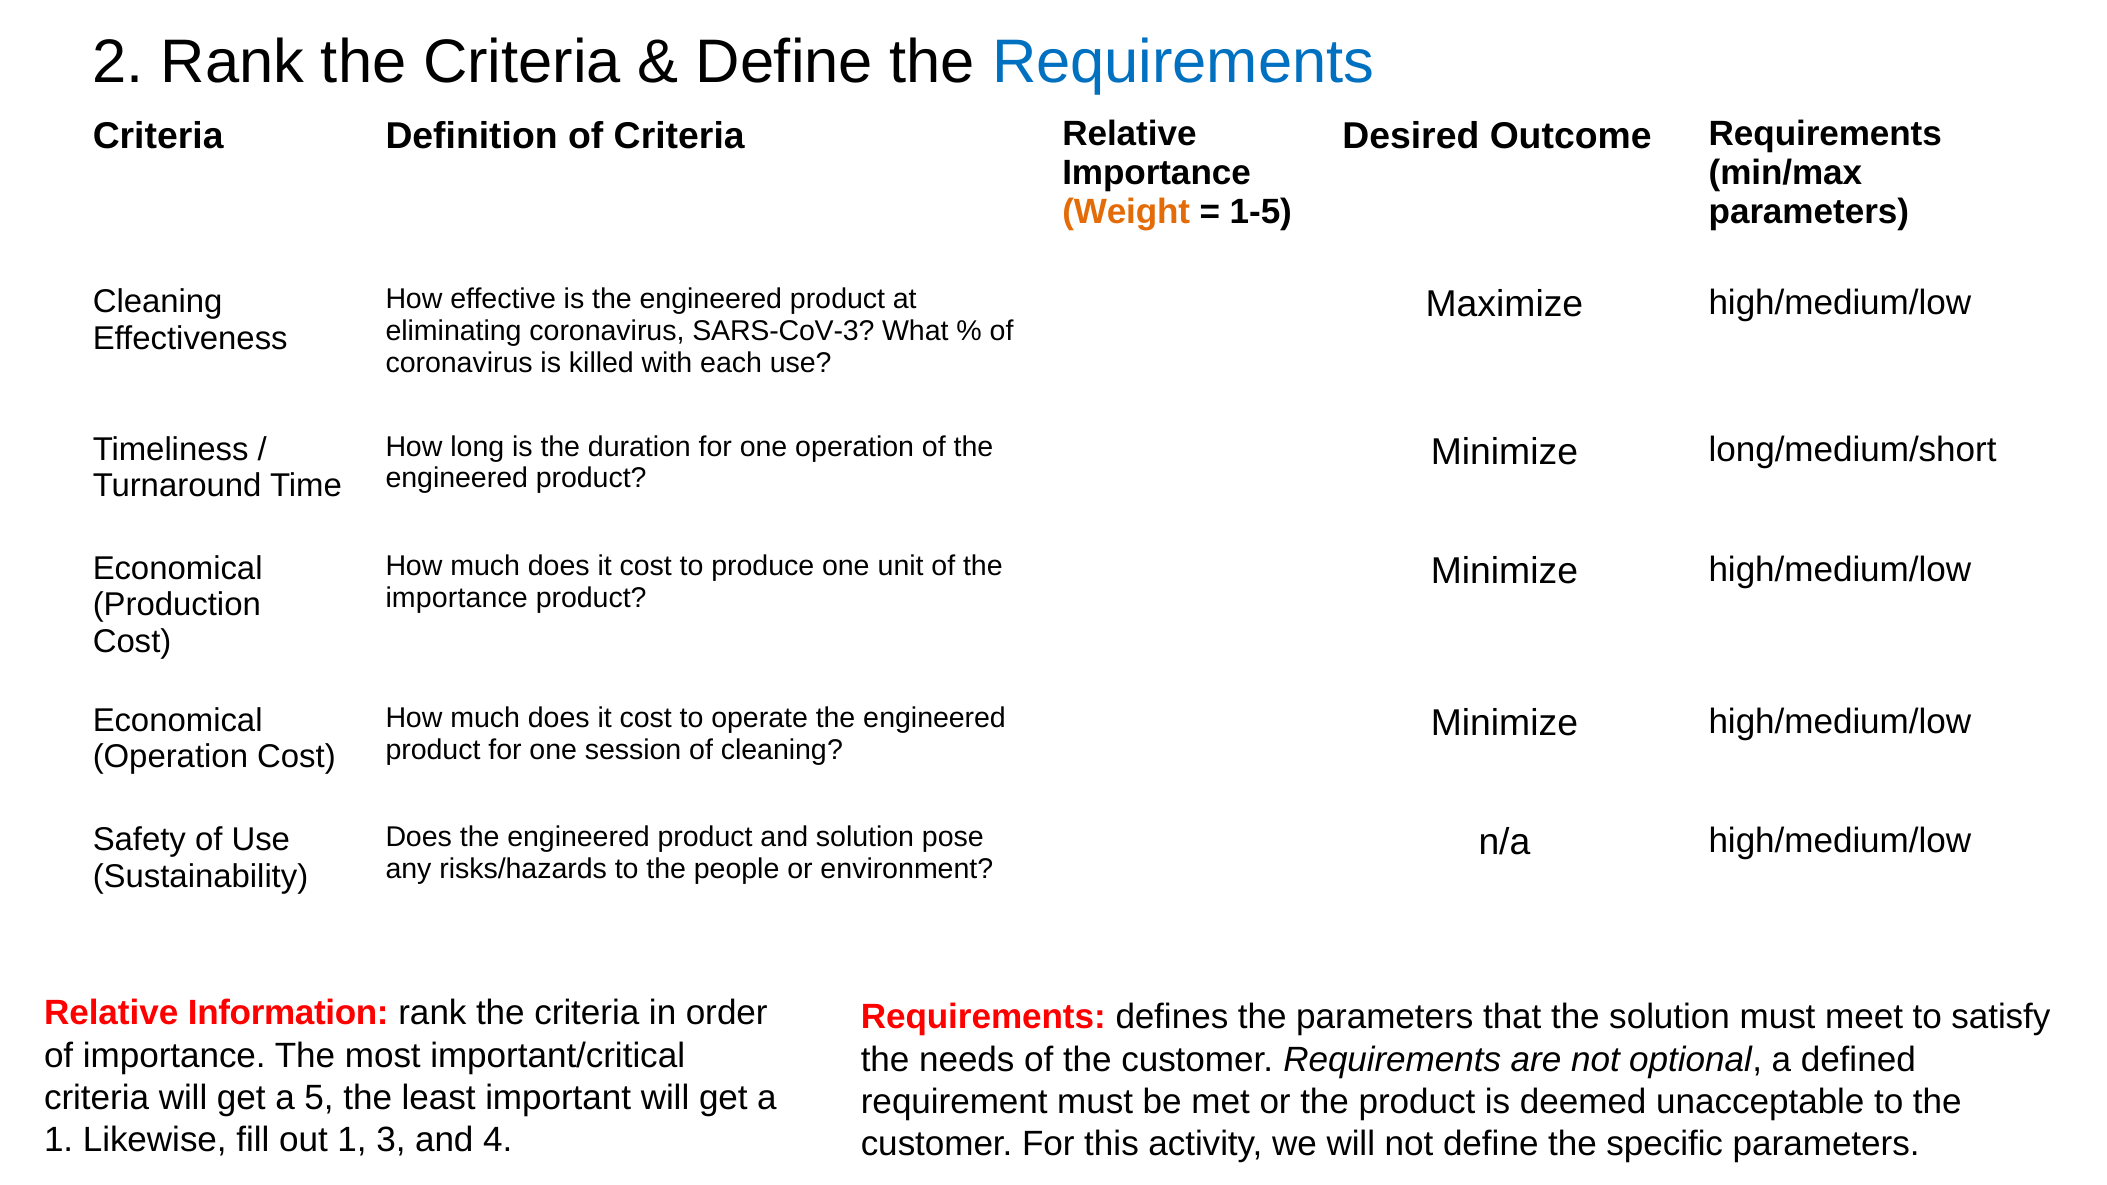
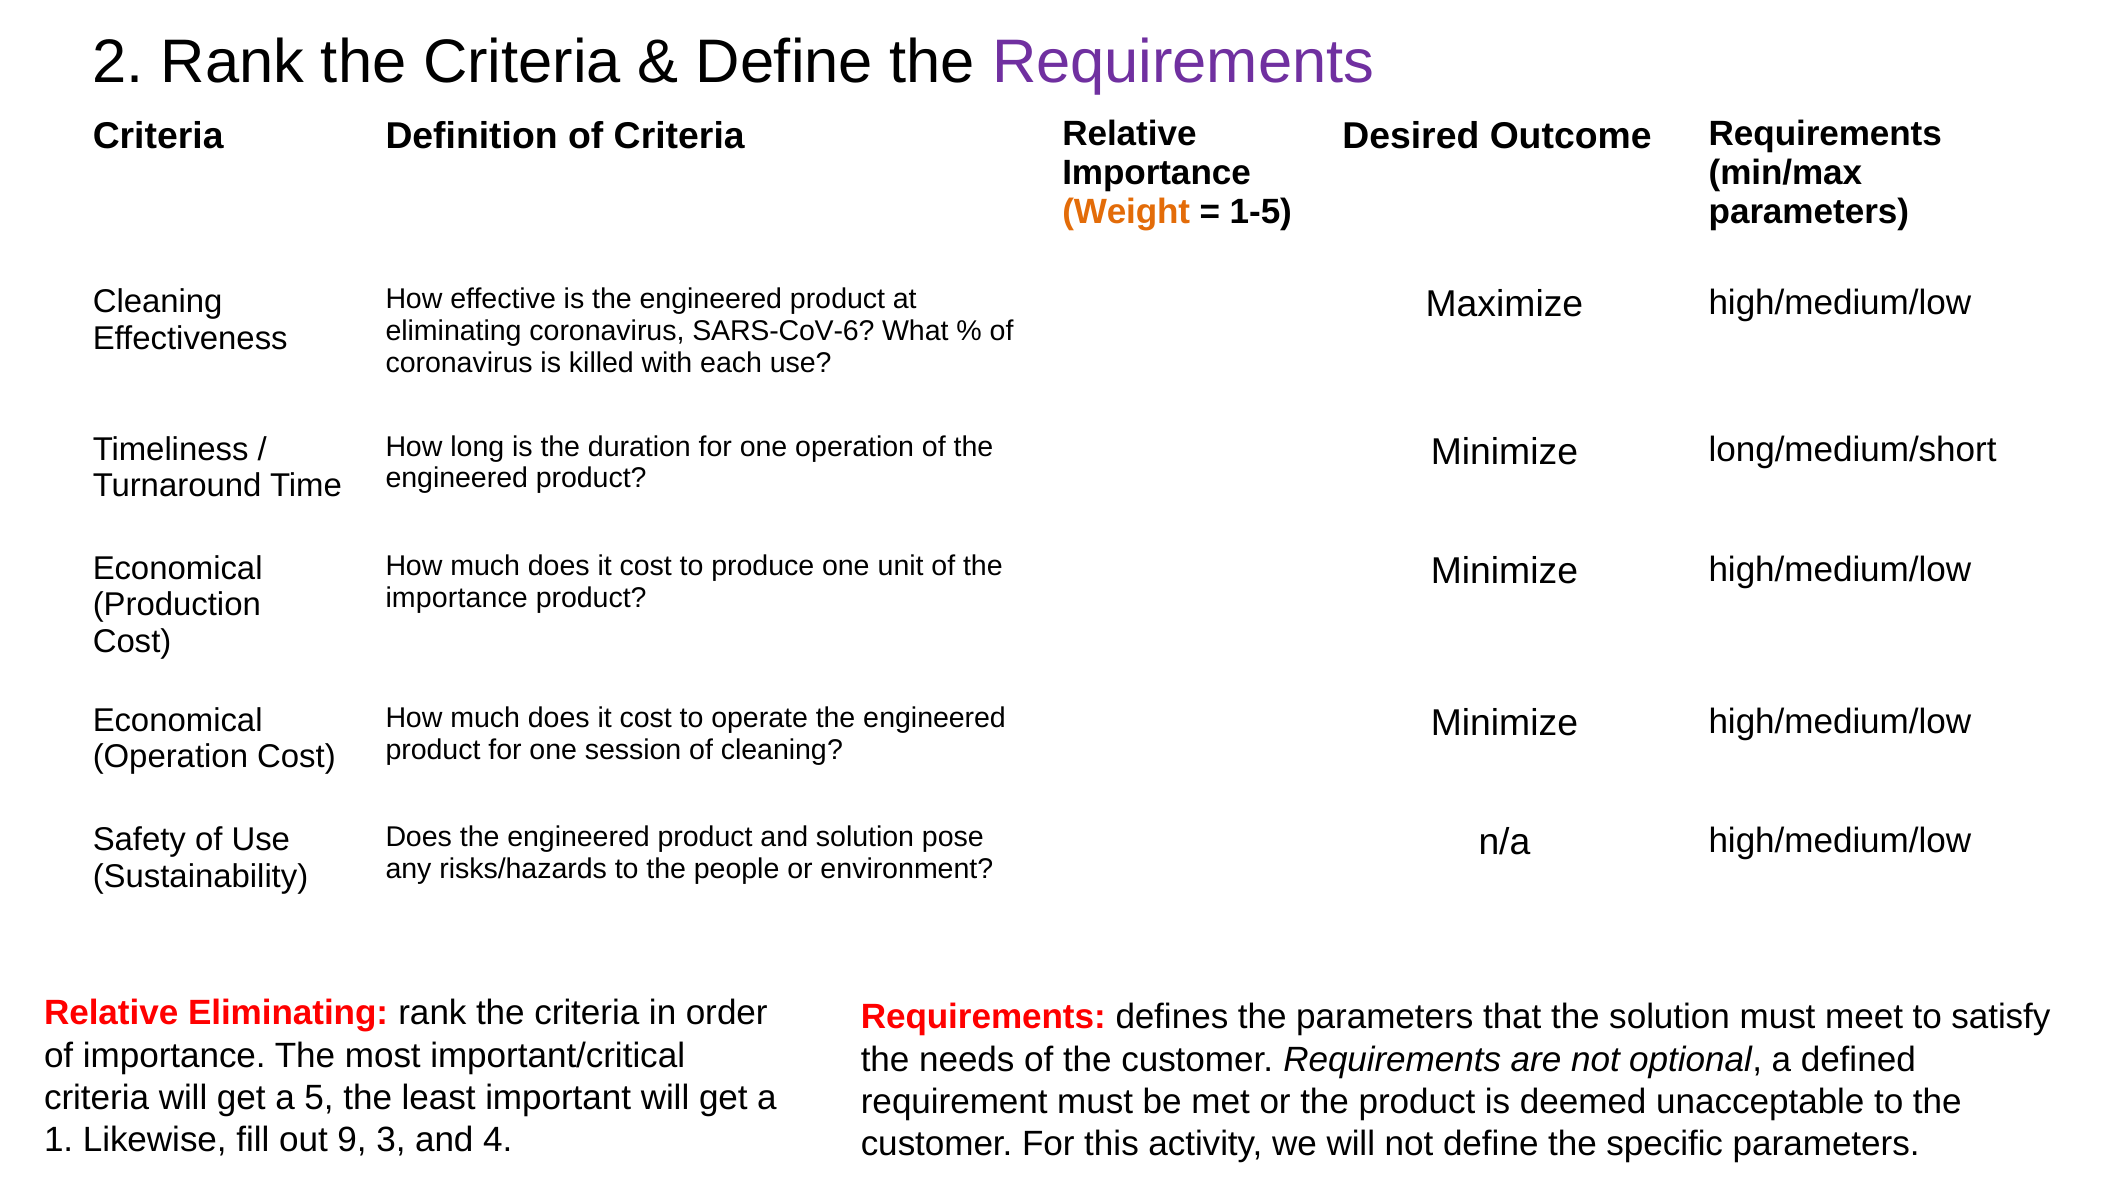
Requirements colour: blue -> purple (1183, 62)
SARS-CoV-3: SARS-CoV-3 -> SARS-CoV-6 (783, 331)
Relative Information: Information -> Eliminating (288, 1014)
out 1: 1 -> 9 (352, 1140)
